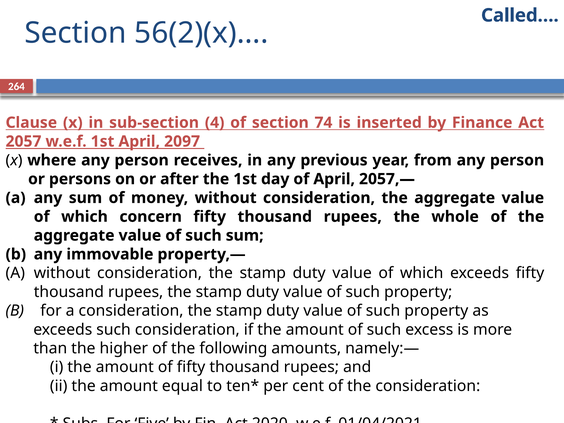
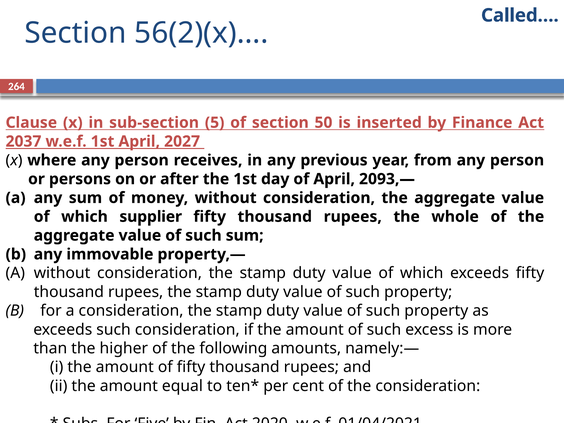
4: 4 -> 5 (215, 123)
74: 74 -> 50 (323, 123)
2057: 2057 -> 2037 (23, 141)
2097: 2097 -> 2027 (182, 141)
2057,—: 2057,— -> 2093,— (387, 179)
concern: concern -> supplier (151, 217)
